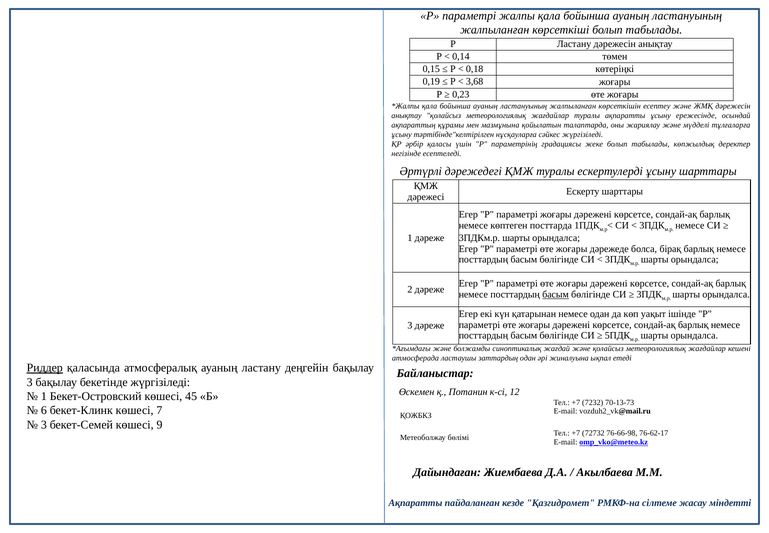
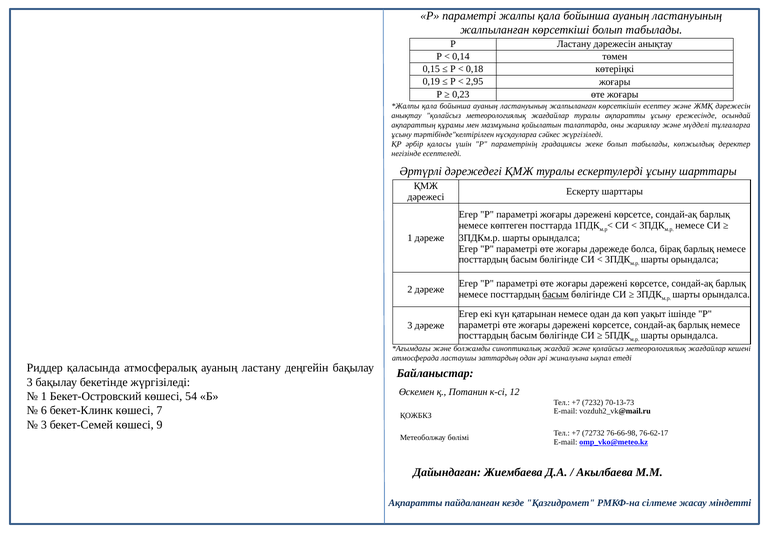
3,68: 3,68 -> 2,95 (475, 82)
Риддер underline: present -> none (45, 368)
45: 45 -> 54 (191, 396)
